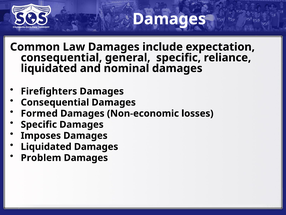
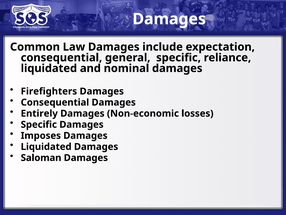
Formed: Formed -> Entirely (39, 113)
Problem: Problem -> Saloman (41, 157)
